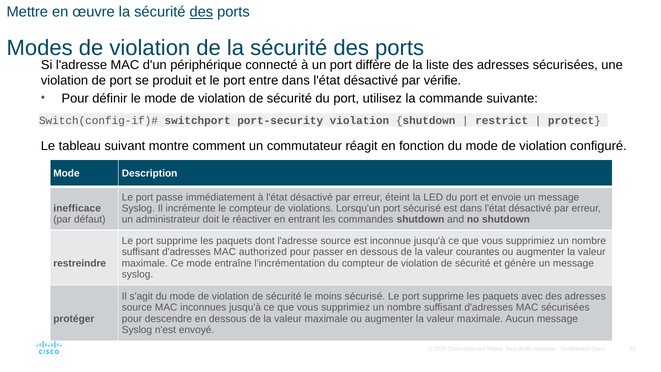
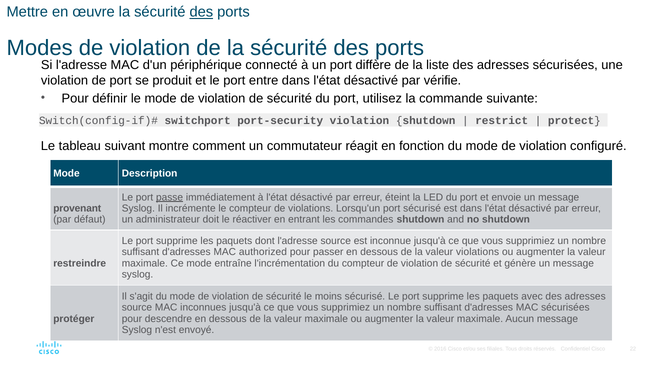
passe underline: none -> present (170, 197)
inefficace: inefficace -> provenant (77, 208)
valeur courantes: courantes -> violations (478, 252)
